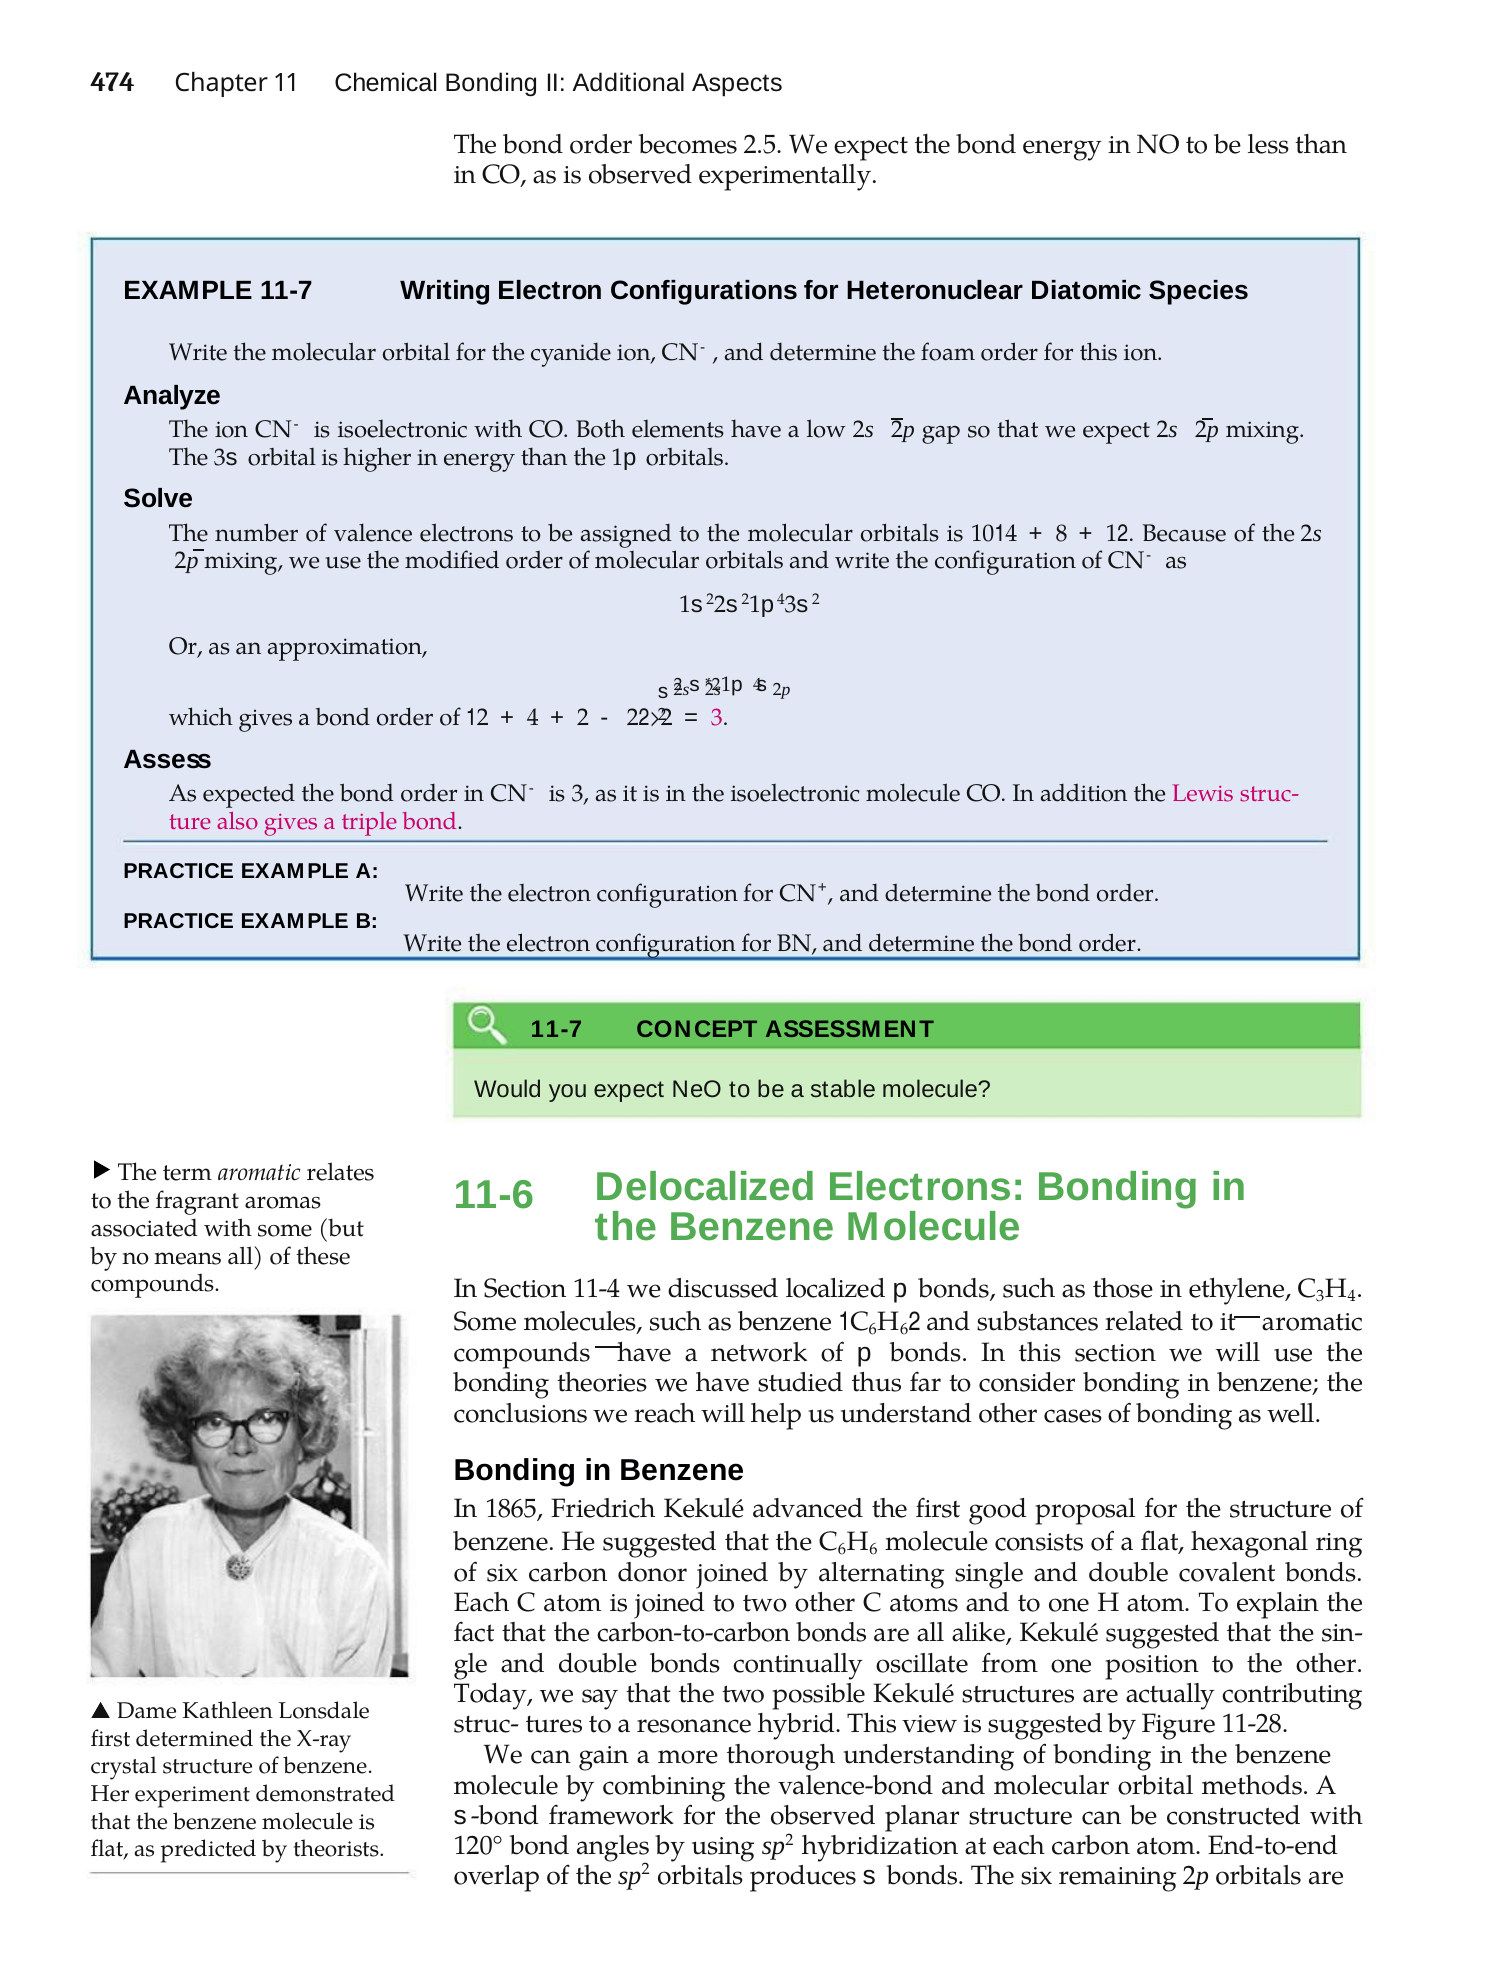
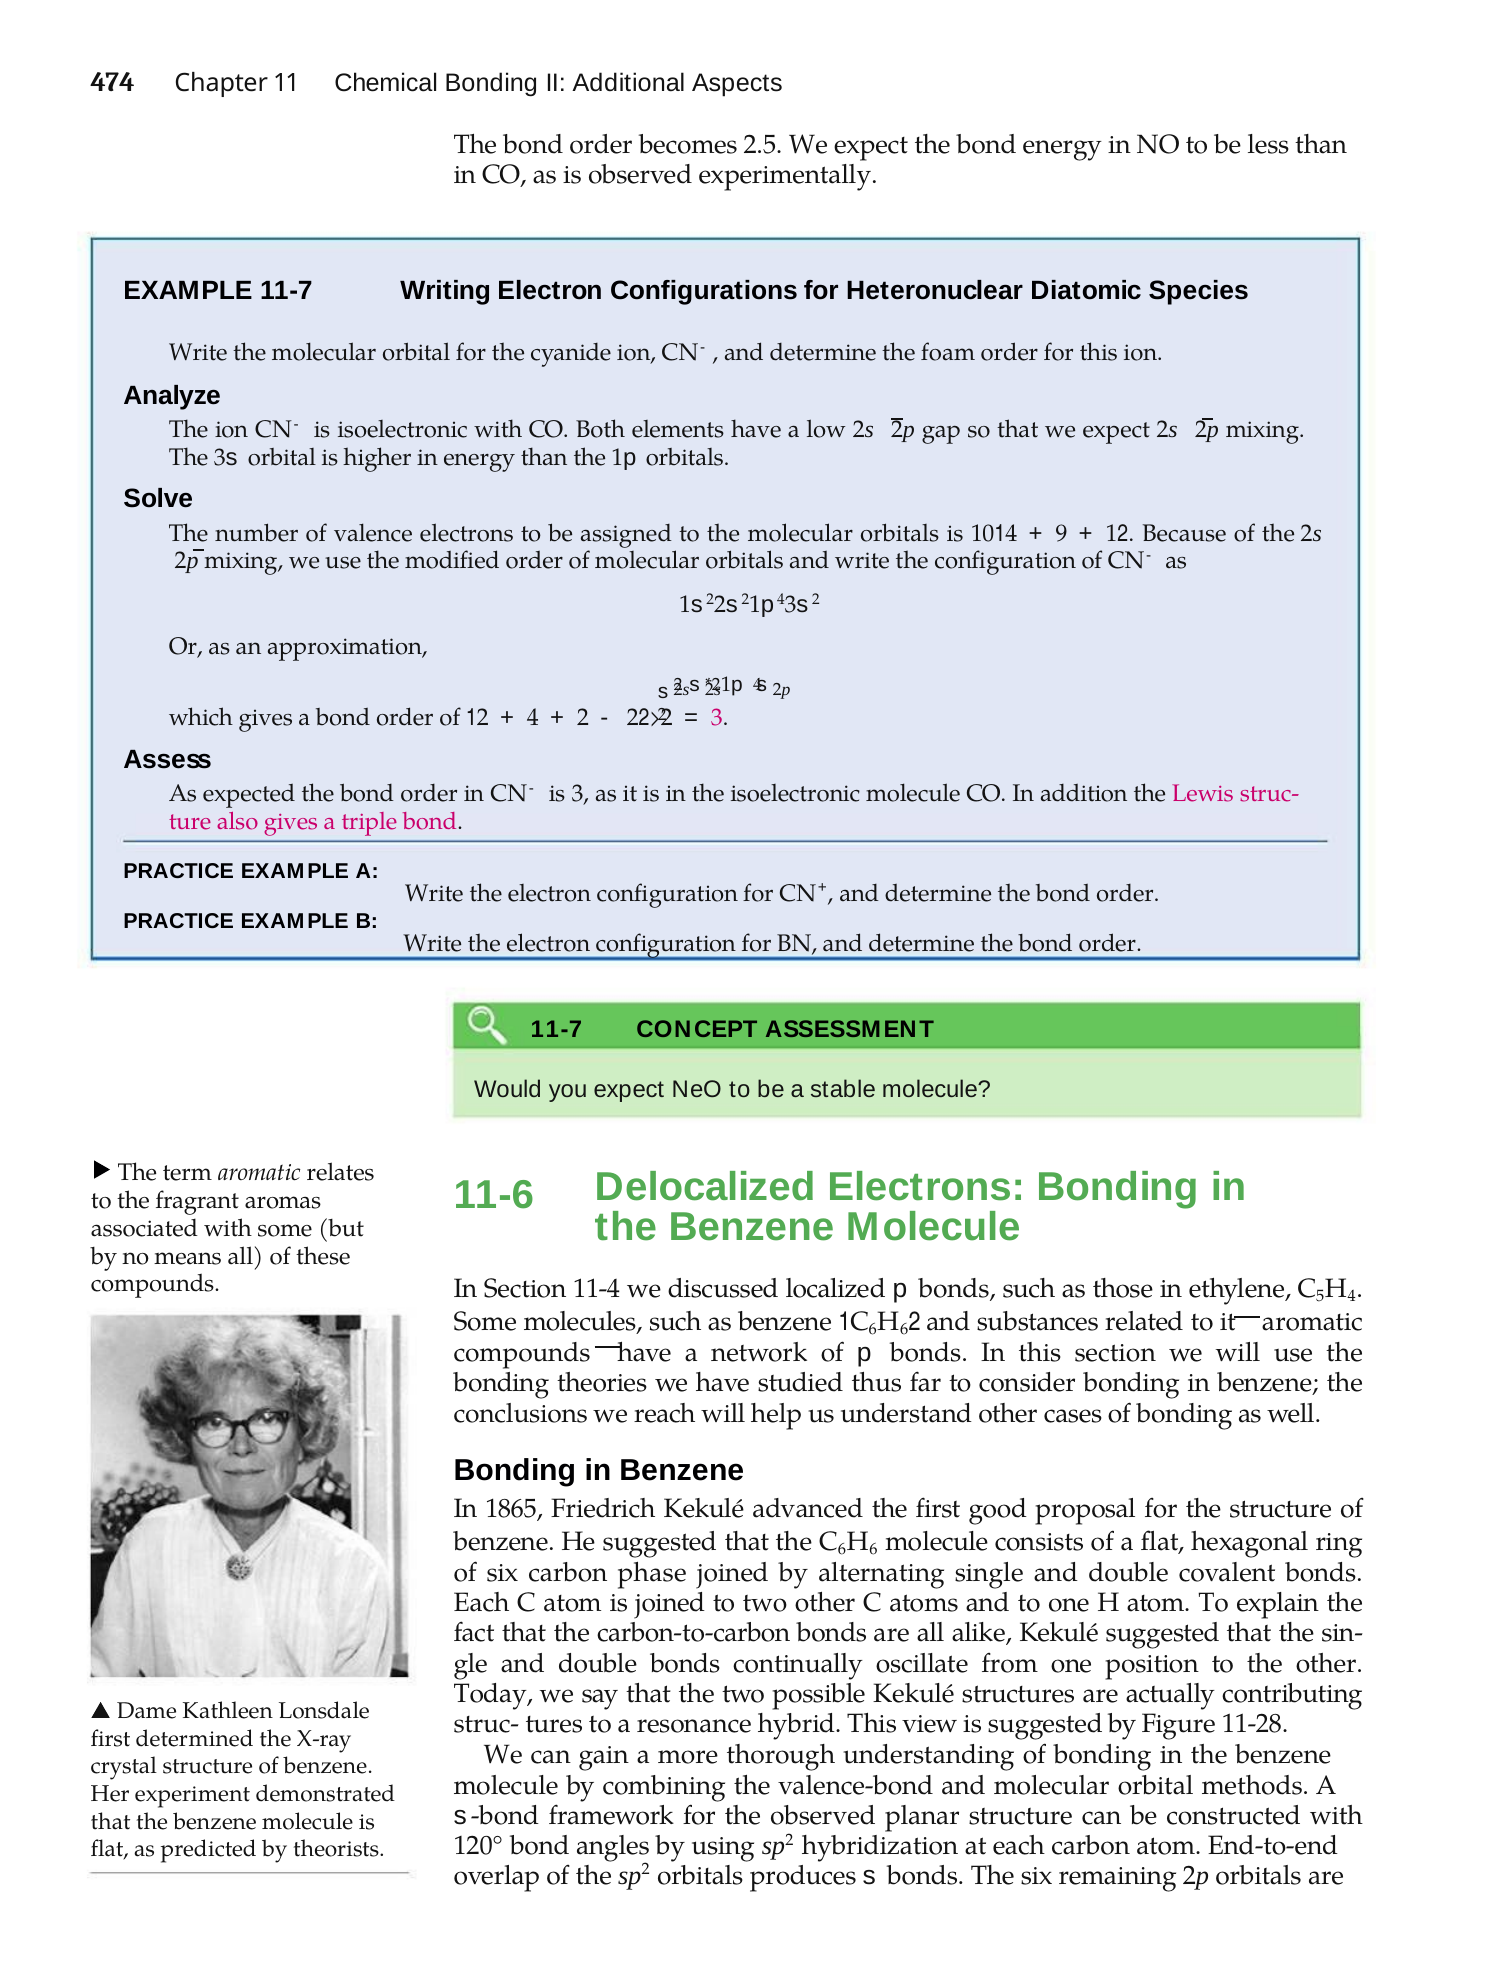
8: 8 -> 9 (1061, 533)
C 3: 3 -> 5 (1320, 1295)
donor: donor -> phase (652, 1572)
